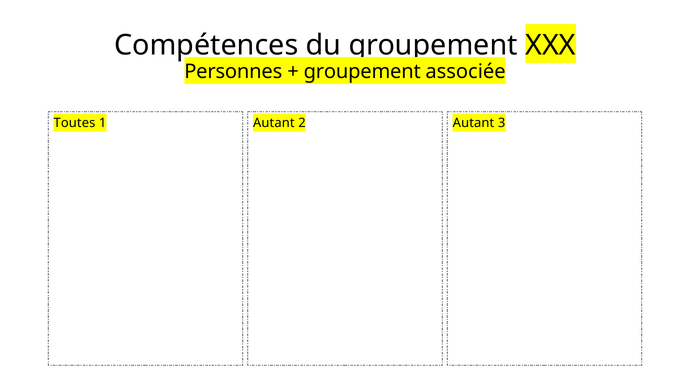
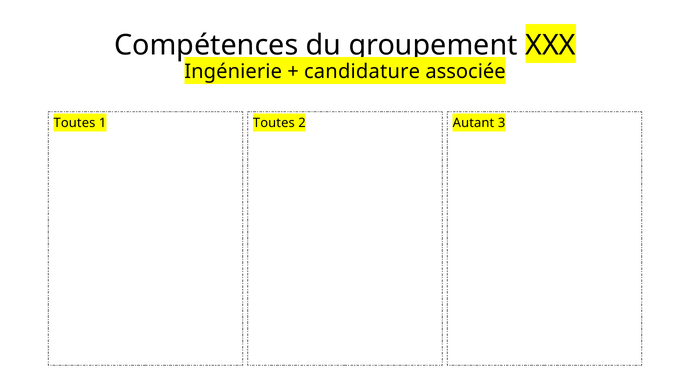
Personnes: Personnes -> Ingénierie (233, 72)
groupement: groupement -> candidature (362, 72)
1 Autant: Autant -> Toutes (274, 123)
